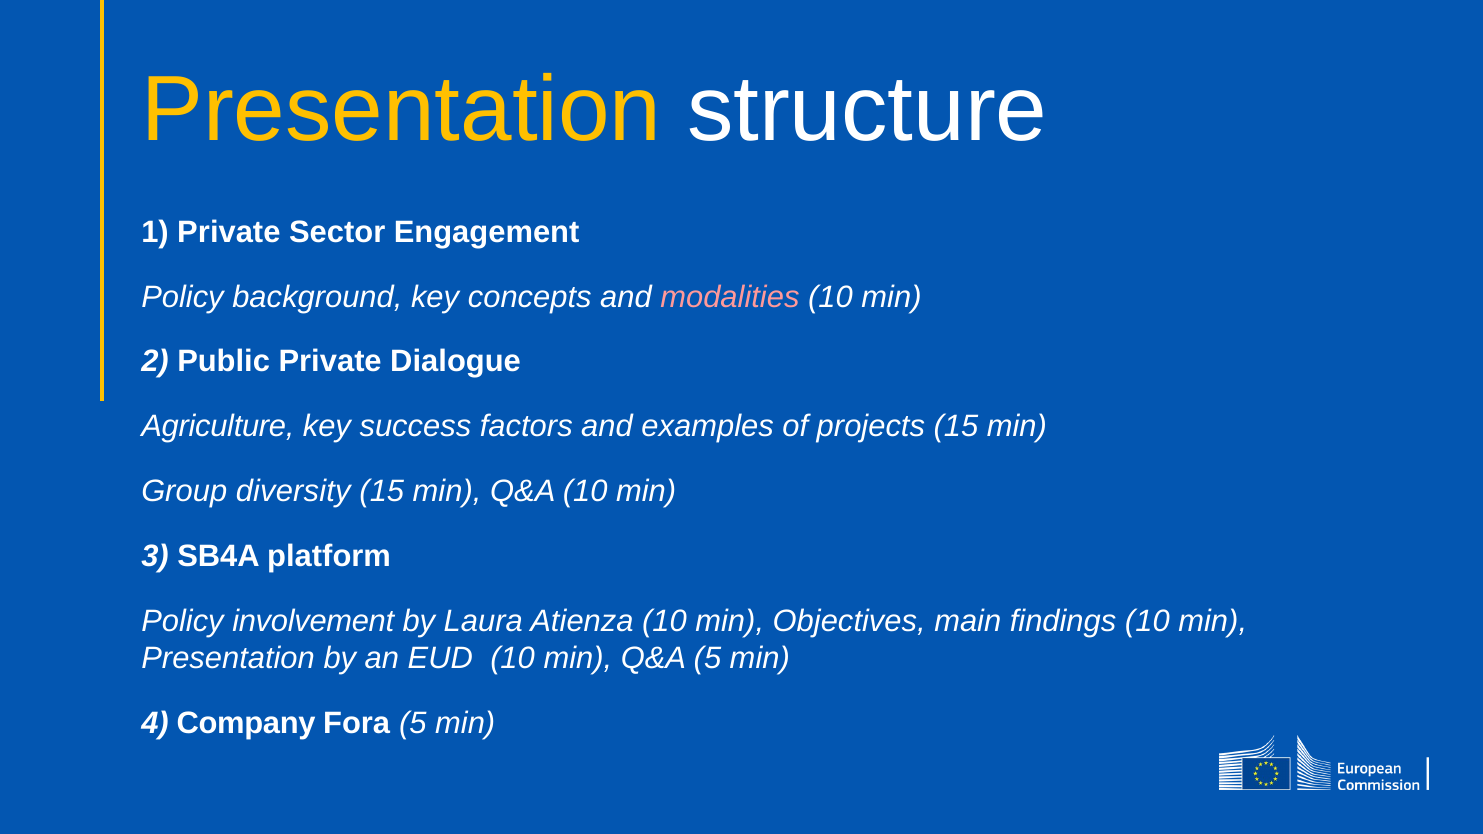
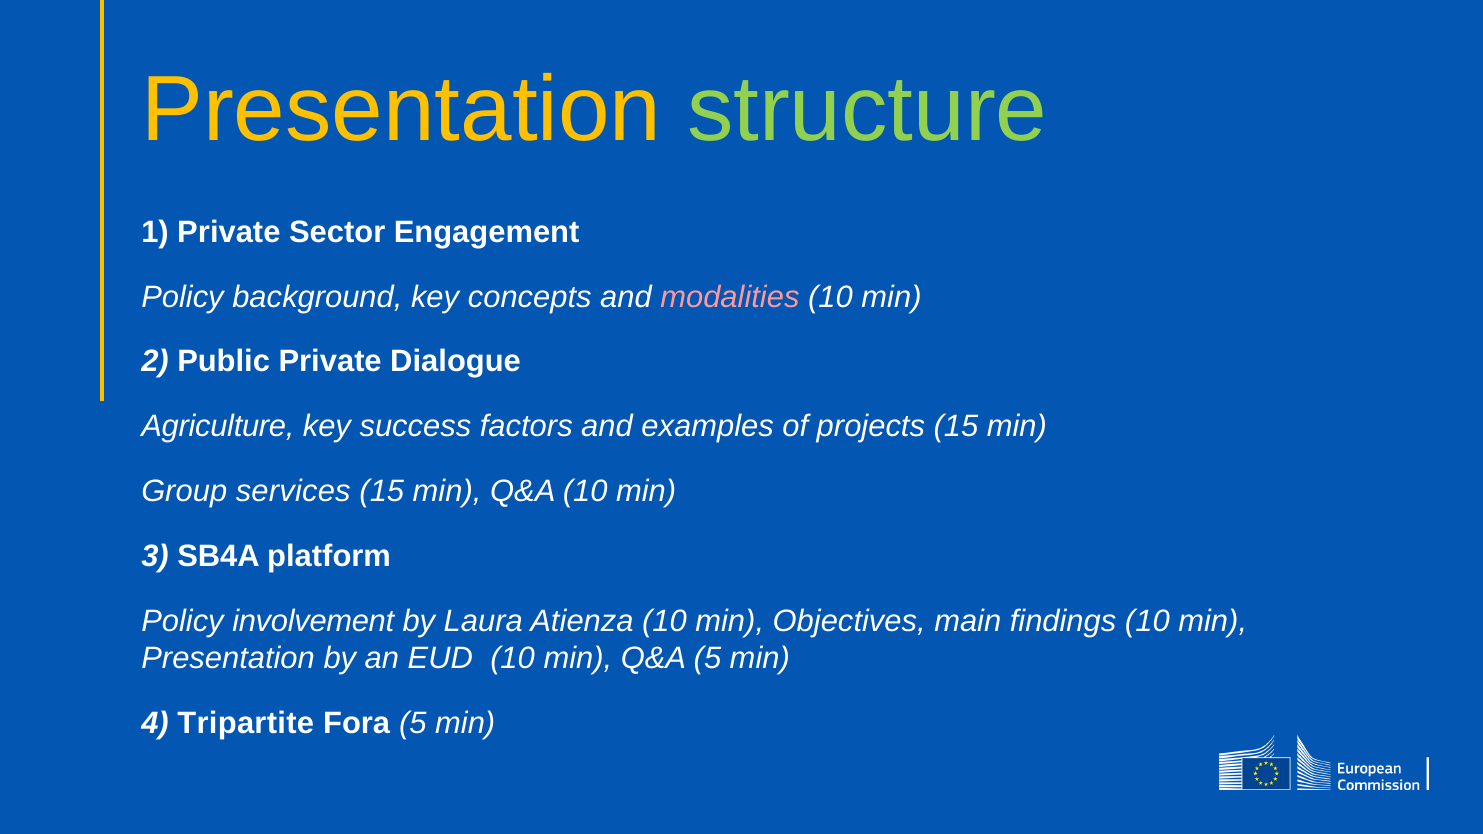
structure colour: white -> light green (867, 110)
diversity: diversity -> services (293, 492)
Company: Company -> Tripartite (246, 723)
